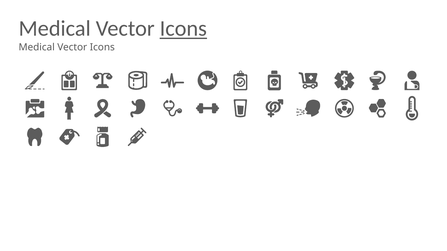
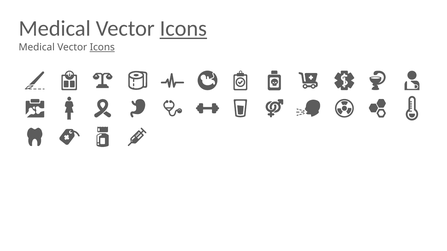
Icons underline: none -> present (102, 47)
